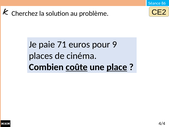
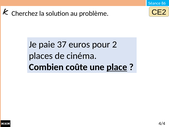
71: 71 -> 37 (62, 44)
9: 9 -> 2 (115, 44)
coûte underline: present -> none (77, 67)
